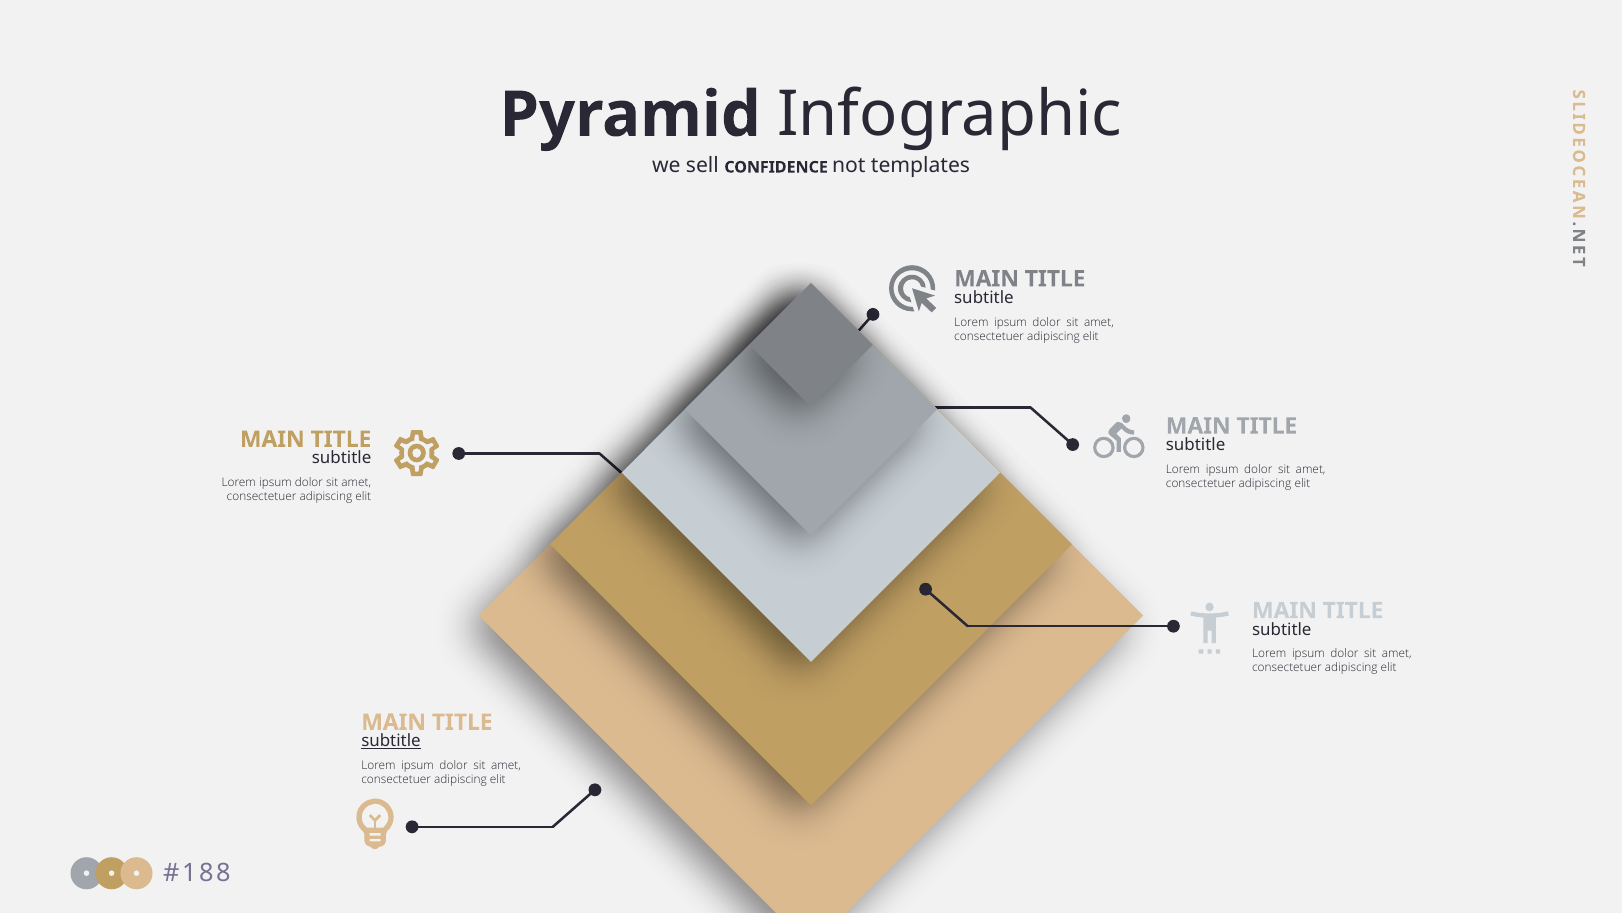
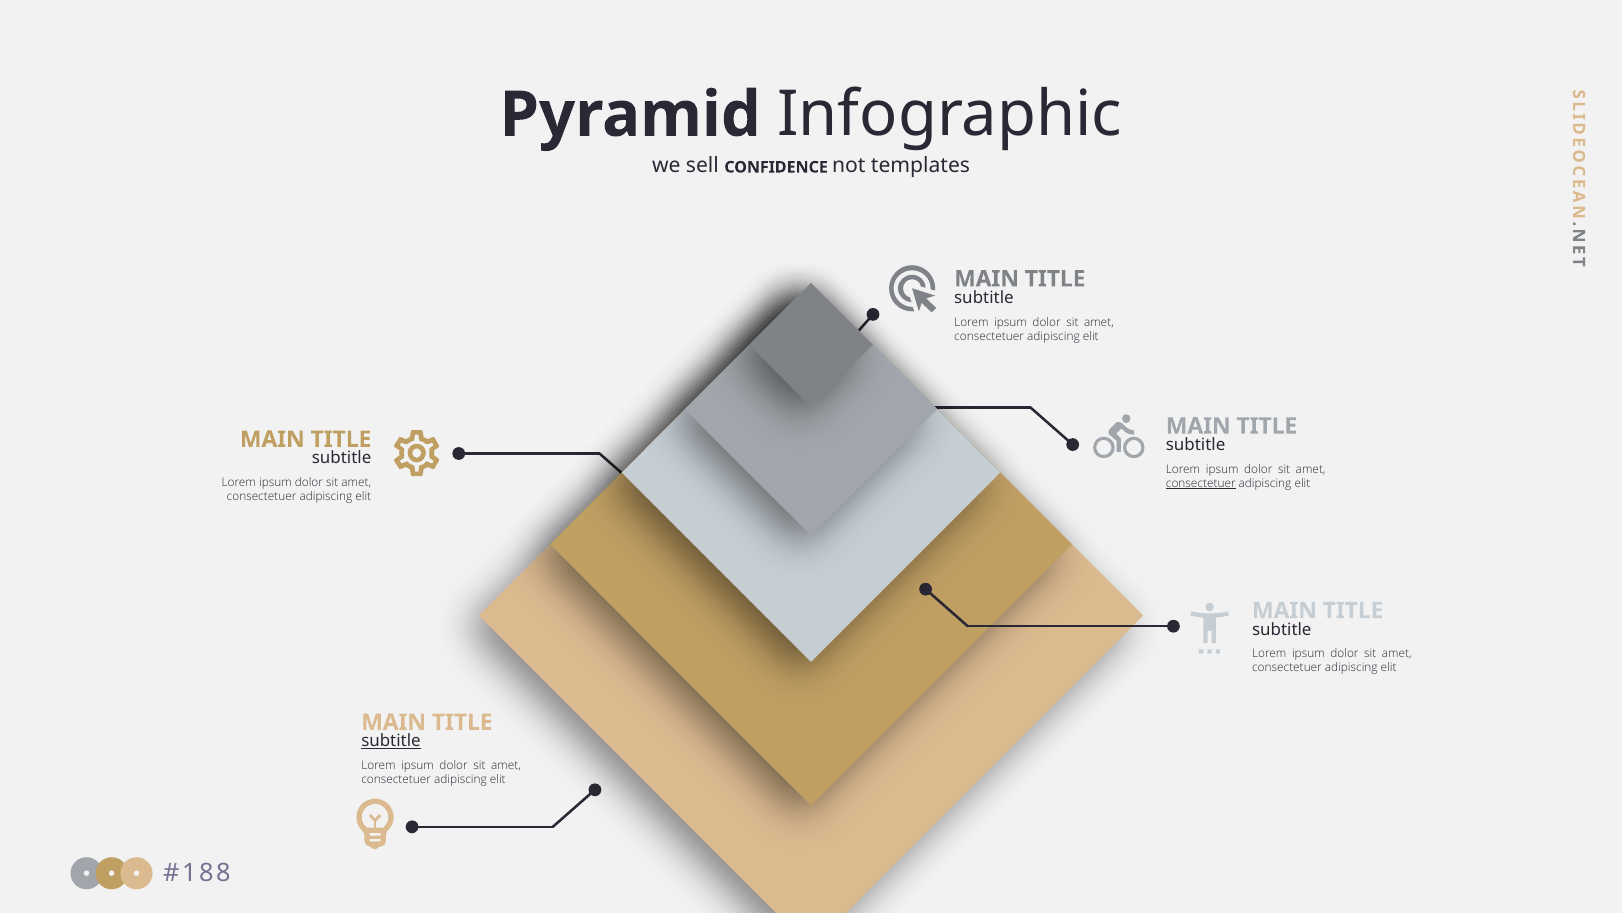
consectetuer underline: none -> present (1201, 483)
